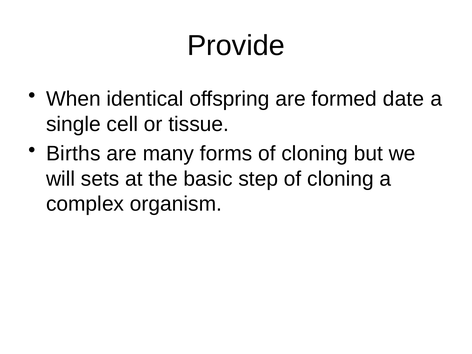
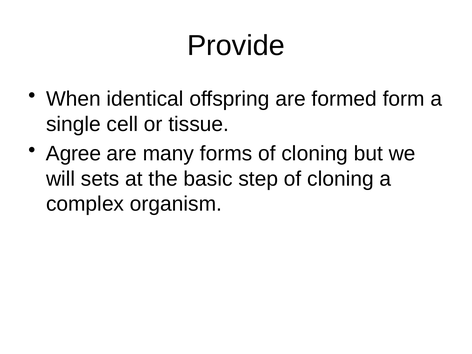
date: date -> form (404, 99)
Births: Births -> Agree (73, 154)
